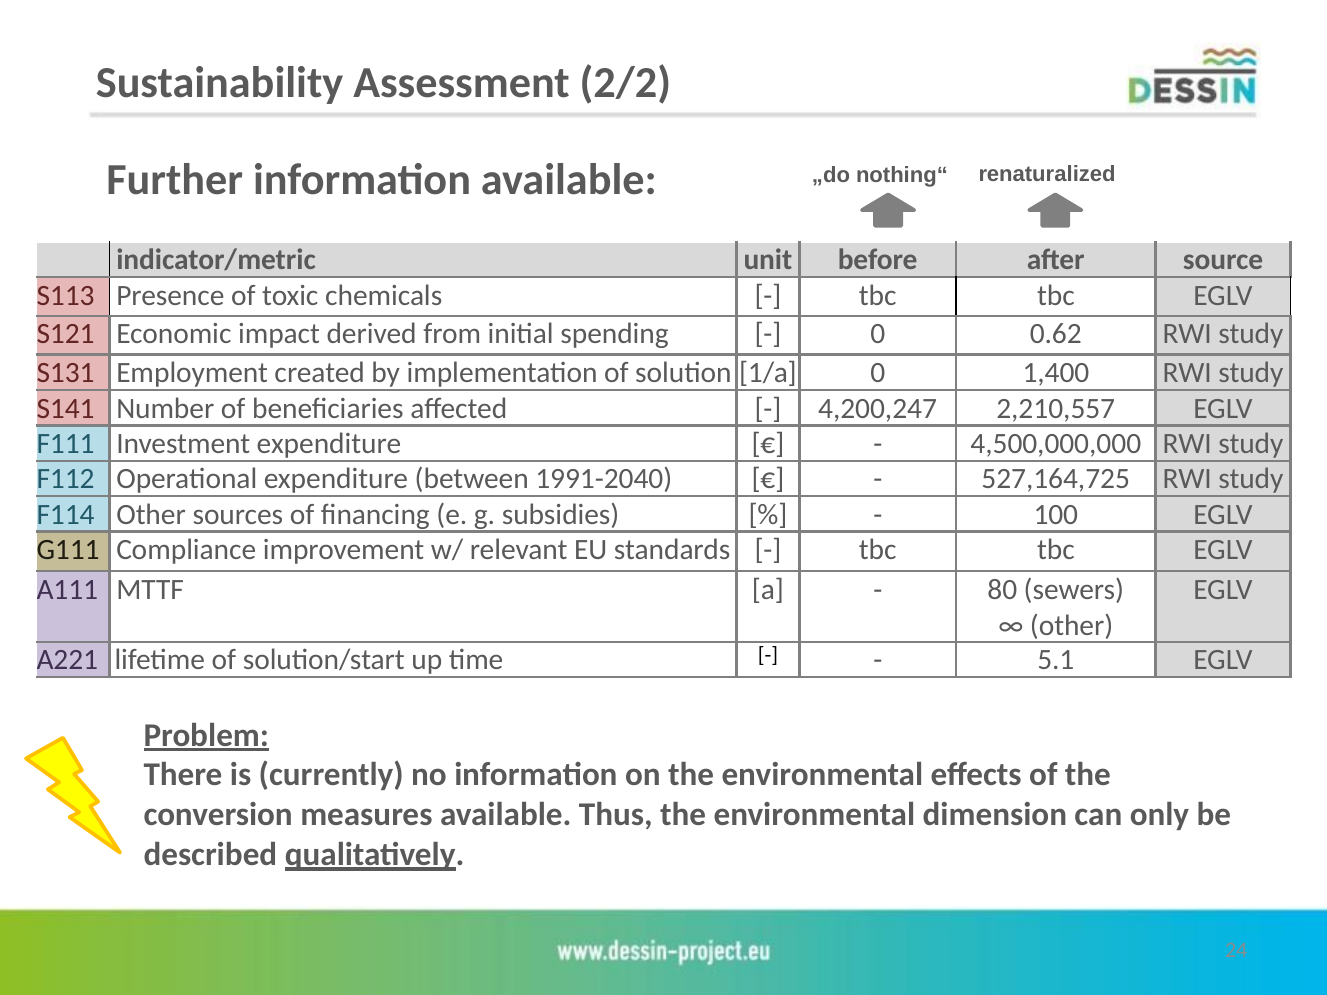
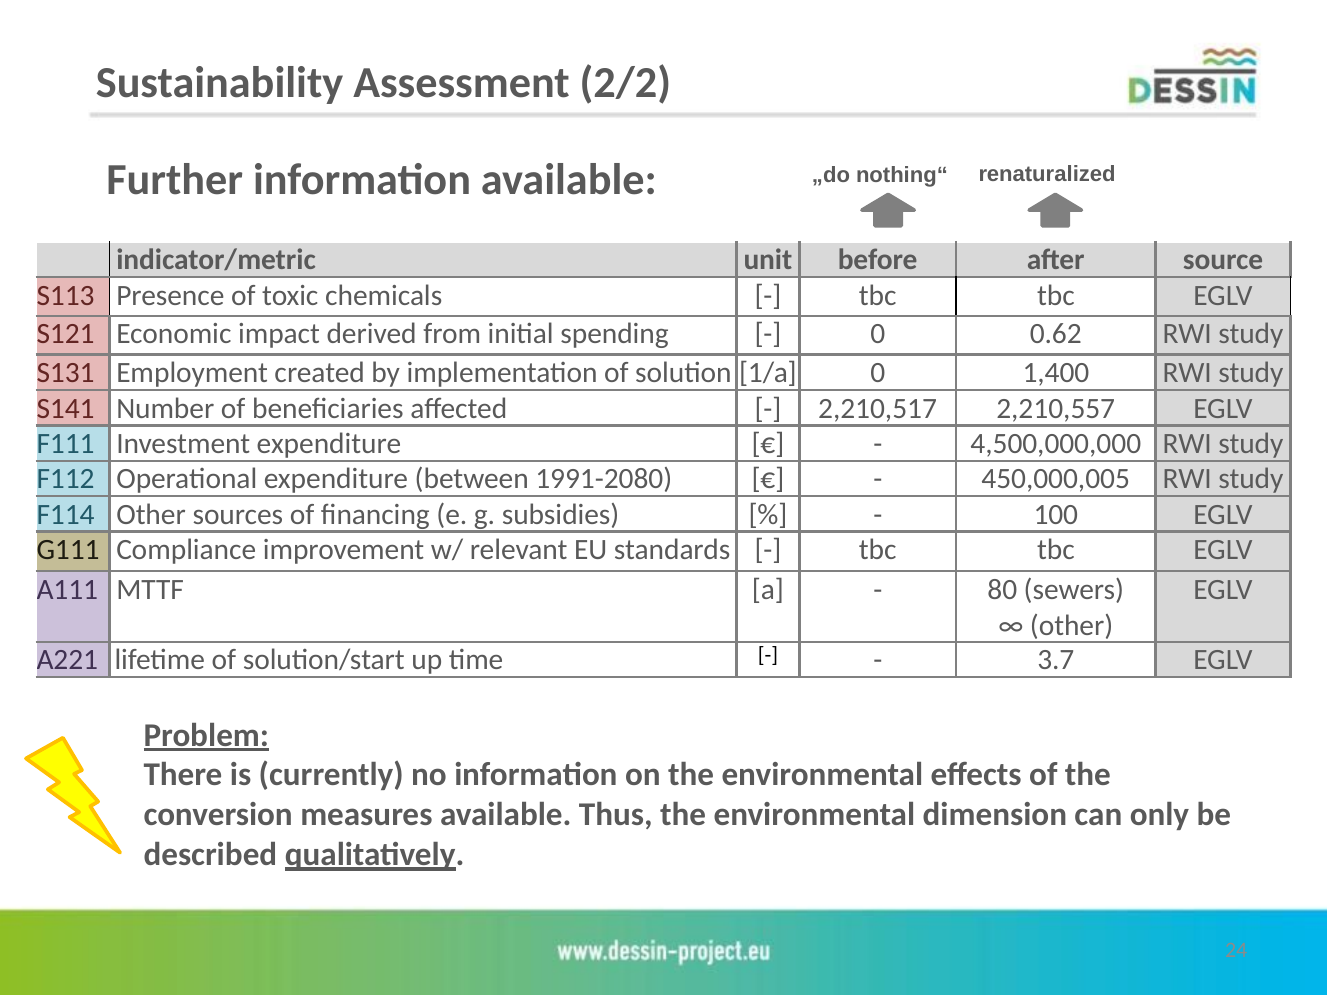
4,200,247: 4,200,247 -> 2,210,517 (878, 408)
1991-2040: 1991-2040 -> 1991-2080 (604, 479)
527,164,725: 527,164,725 -> 450,000,005 (1056, 479)
5.1: 5.1 -> 3.7 (1056, 660)
